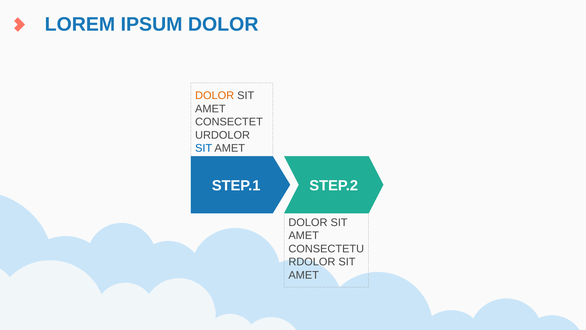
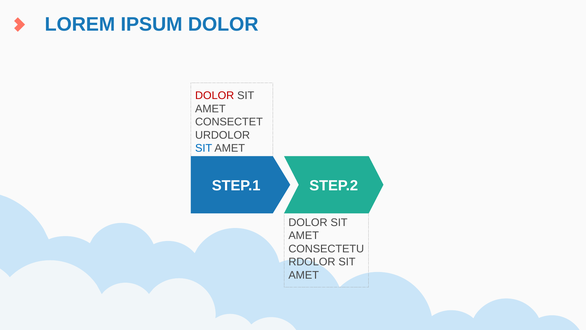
DOLOR colour: orange -> red (215, 95)
